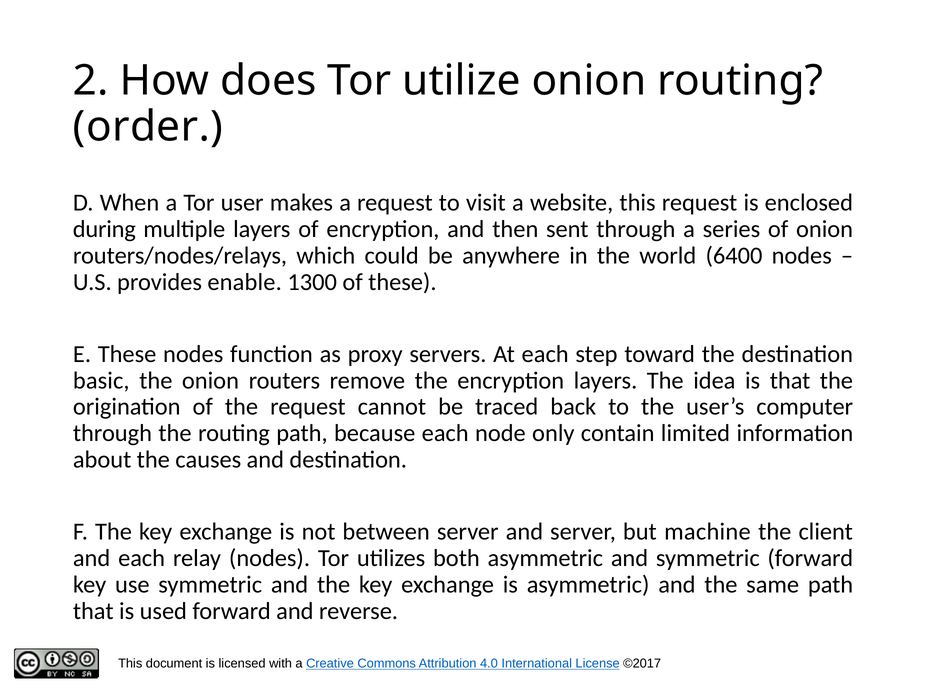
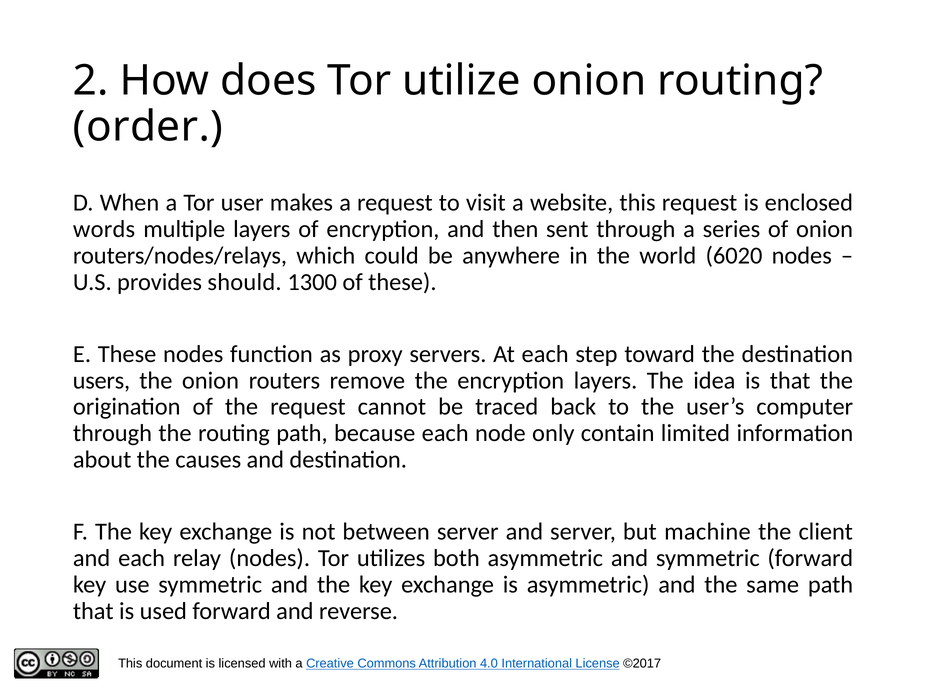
during: during -> words (104, 229)
6400: 6400 -> 6020 (734, 256)
enable: enable -> should (245, 282)
basic: basic -> users (101, 381)
